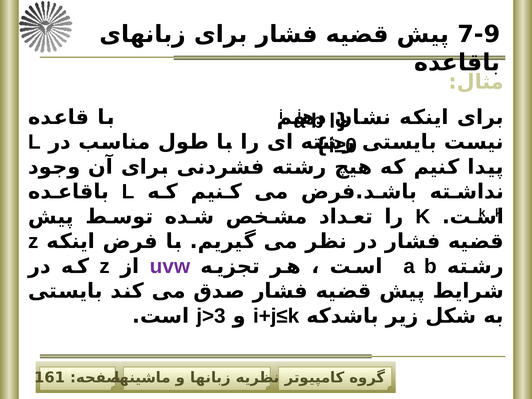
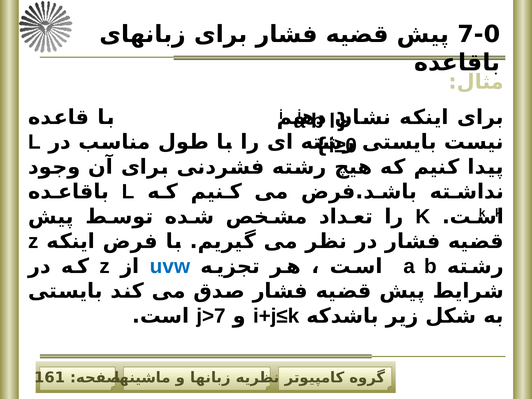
7-9: 7-9 -> 7-0 (479, 34)
uvw colour: purple -> blue (170, 266)
j>3: j>3 -> j>7 (211, 316)
